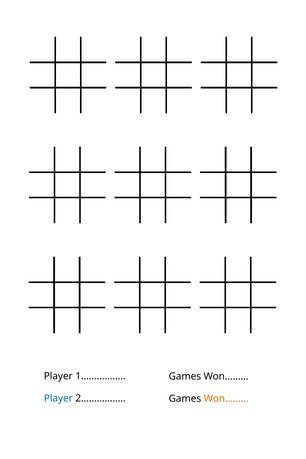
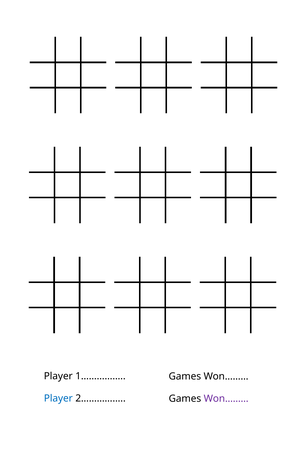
Won……… colour: orange -> purple (226, 399)
